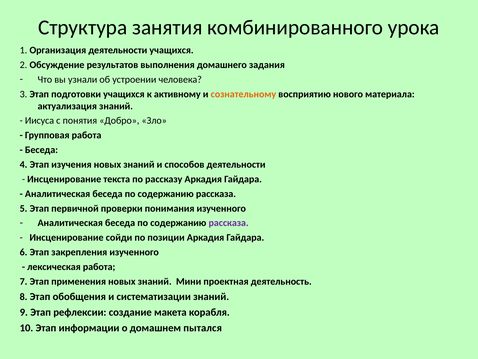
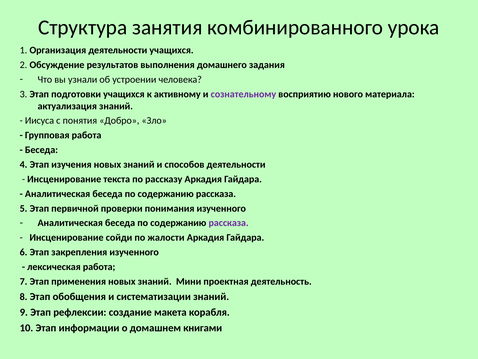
сознательному colour: orange -> purple (243, 94)
позиции: позиции -> жалости (166, 237)
пытался: пытался -> книгами (203, 327)
